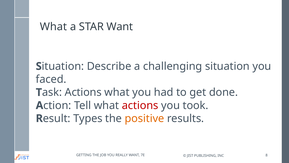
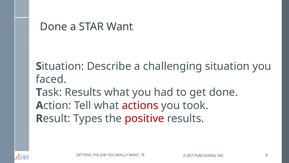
What: What -> Done (54, 27)
Actions: Actions -> Results (83, 92)
positive colour: orange -> red (144, 118)
